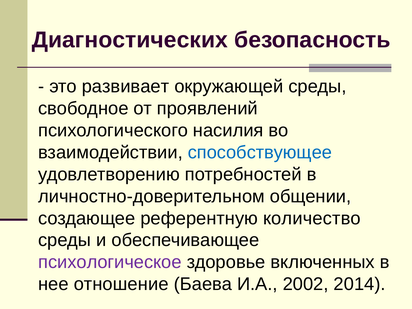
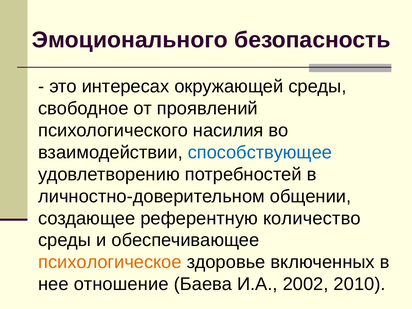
Диагностических: Диагностических -> Эмоционального (130, 40)
развивает: развивает -> интересах (125, 86)
психологическое colour: purple -> orange (110, 262)
2014: 2014 -> 2010 (360, 284)
